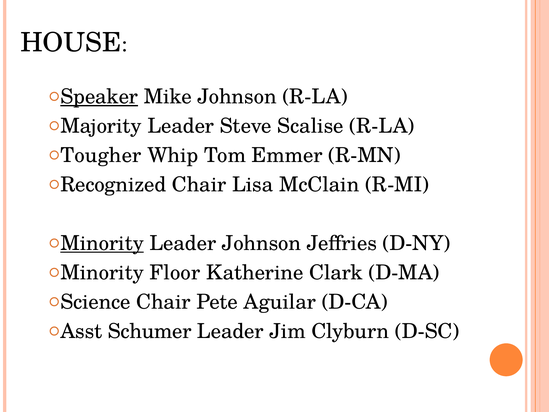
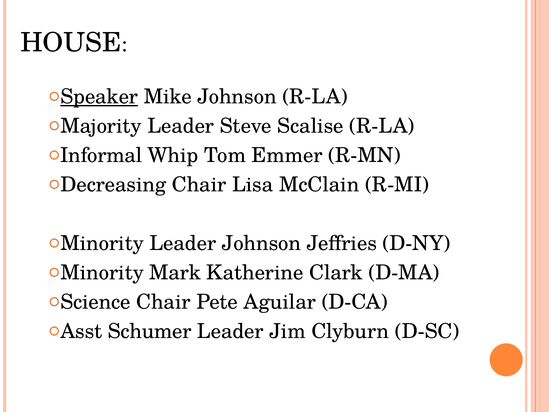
Tougher: Tougher -> Informal (101, 155)
Recognized: Recognized -> Decreasing (113, 185)
Minority underline: present -> none (102, 243)
Floor: Floor -> Mark (175, 273)
